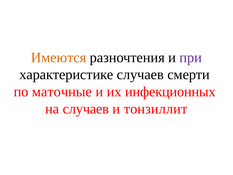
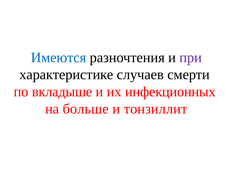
Имеются colour: orange -> blue (59, 57)
маточные: маточные -> вкладыше (62, 92)
на случаев: случаев -> больше (86, 109)
